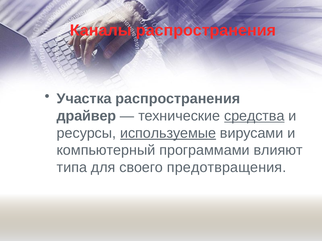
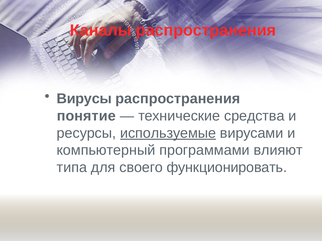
Участка: Участка -> Вирусы (84, 99)
драйвер: драйвер -> понятие (86, 116)
средства underline: present -> none (254, 116)
предотвращения: предотвращения -> функционировать (227, 168)
